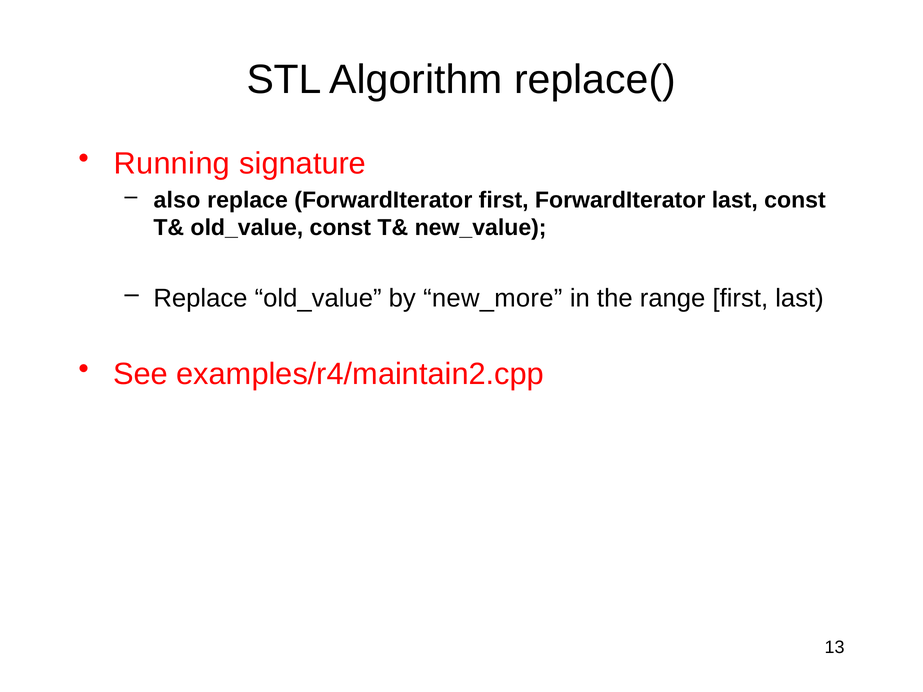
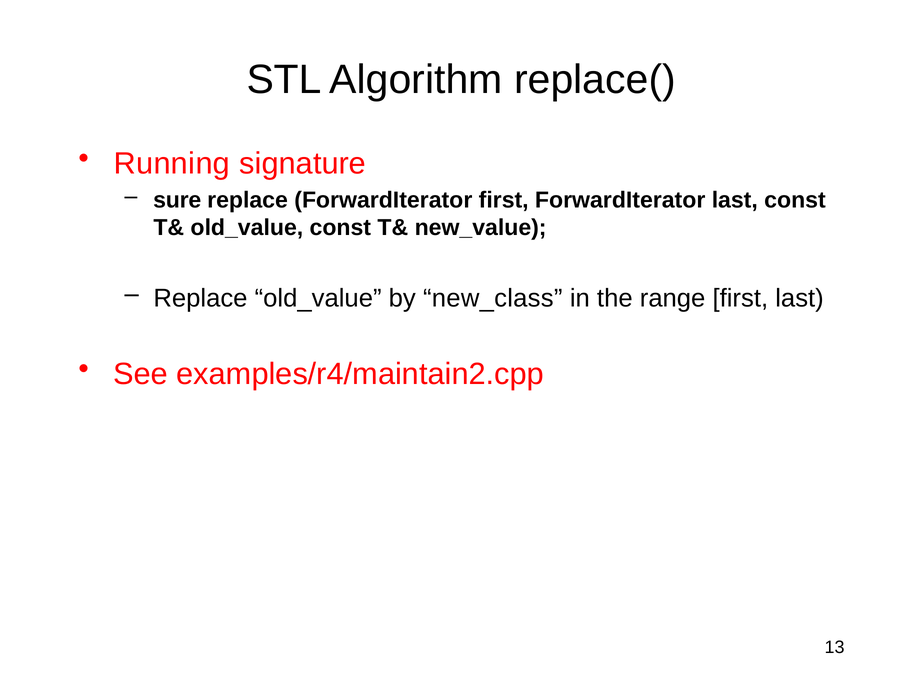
also: also -> sure (177, 200)
new_more: new_more -> new_class (493, 298)
